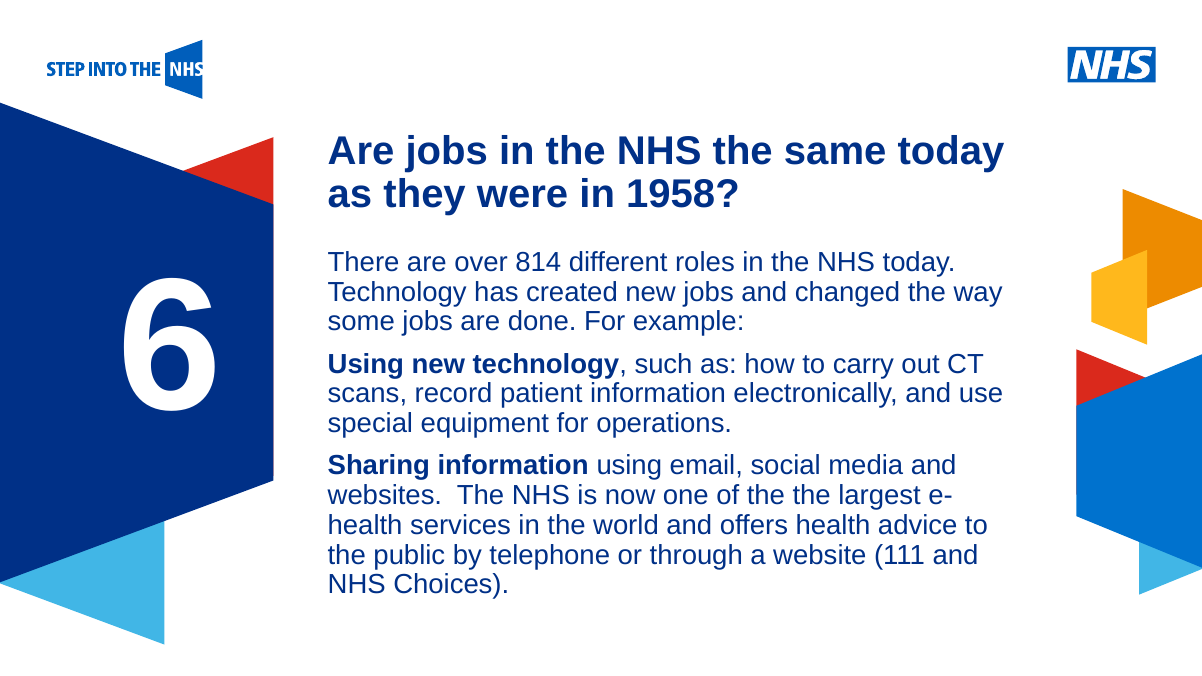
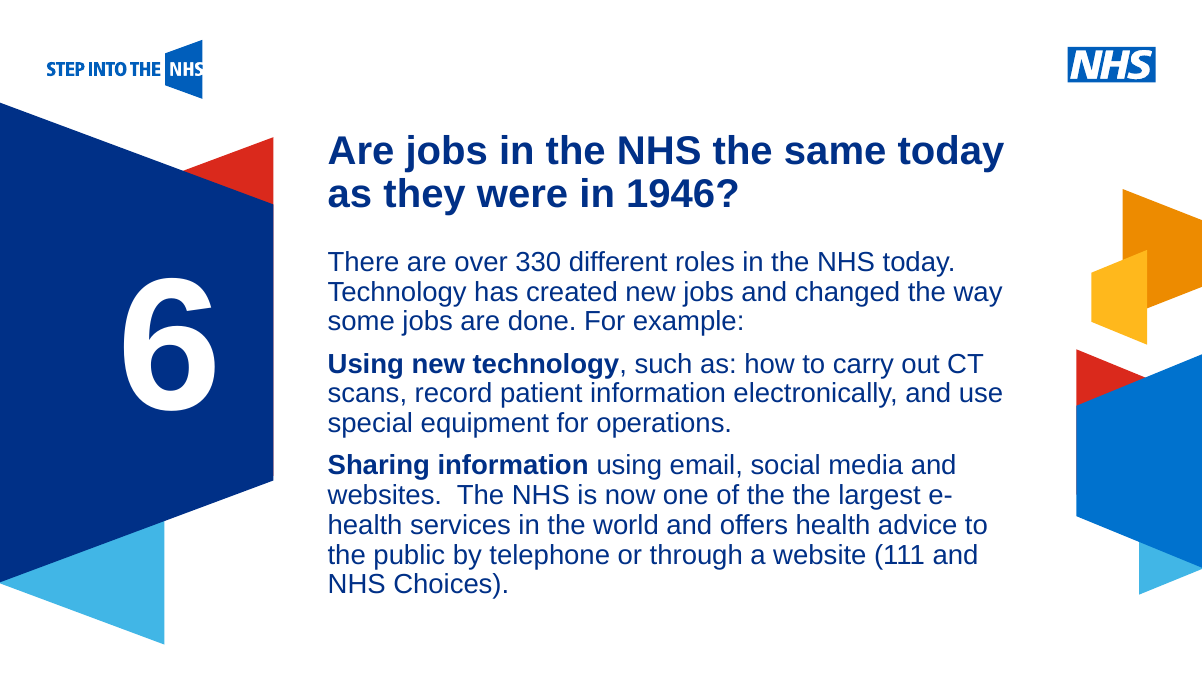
1958: 1958 -> 1946 (683, 195)
814: 814 -> 330 (538, 262)
